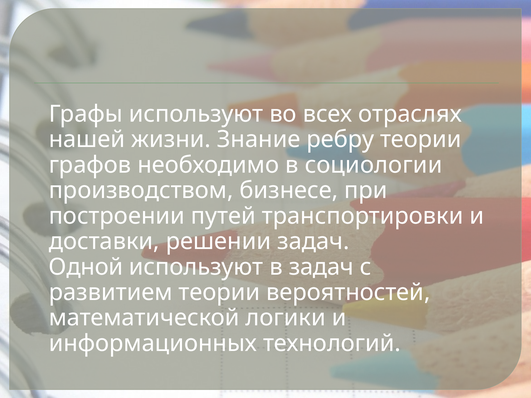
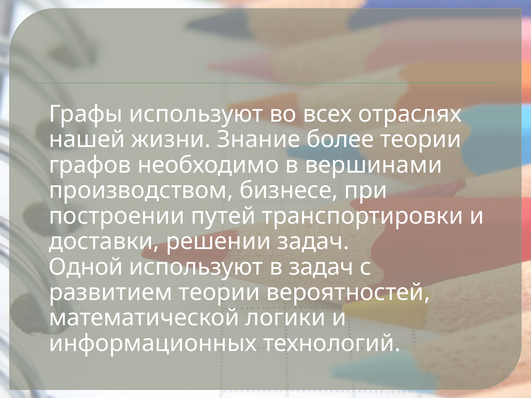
ребру: ребру -> более (340, 140)
социологии: социологии -> вершинами (374, 165)
